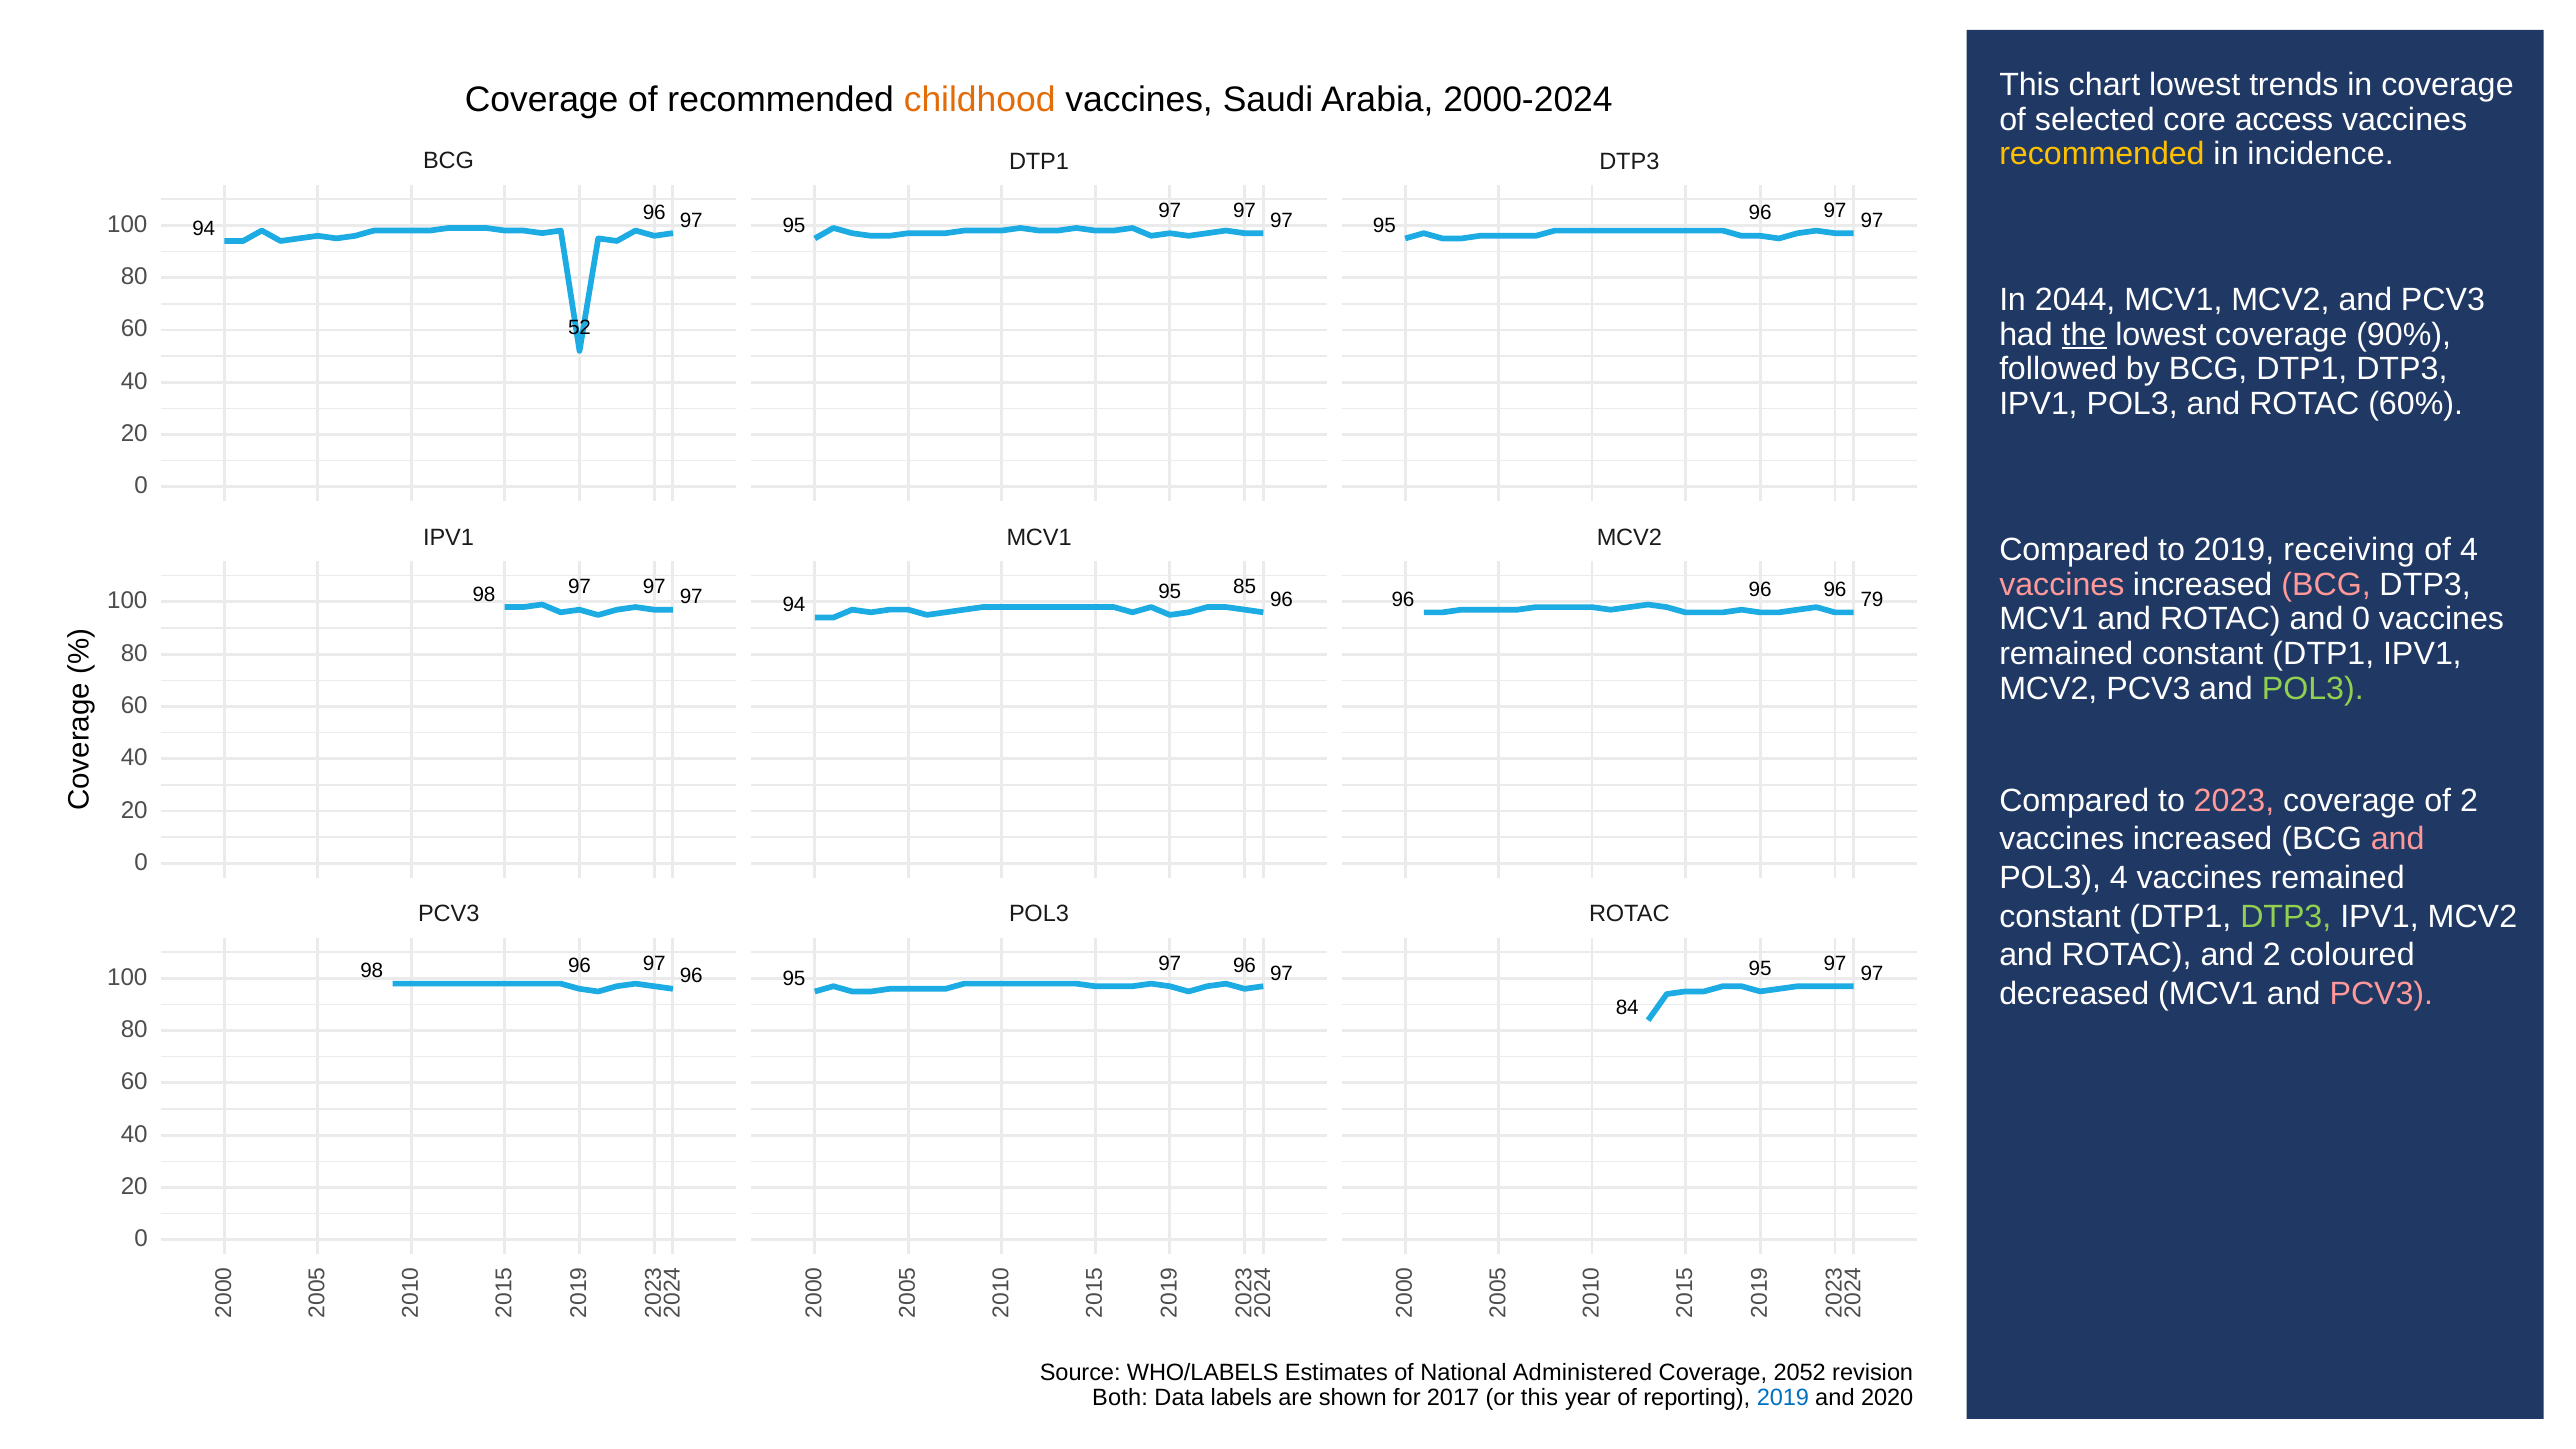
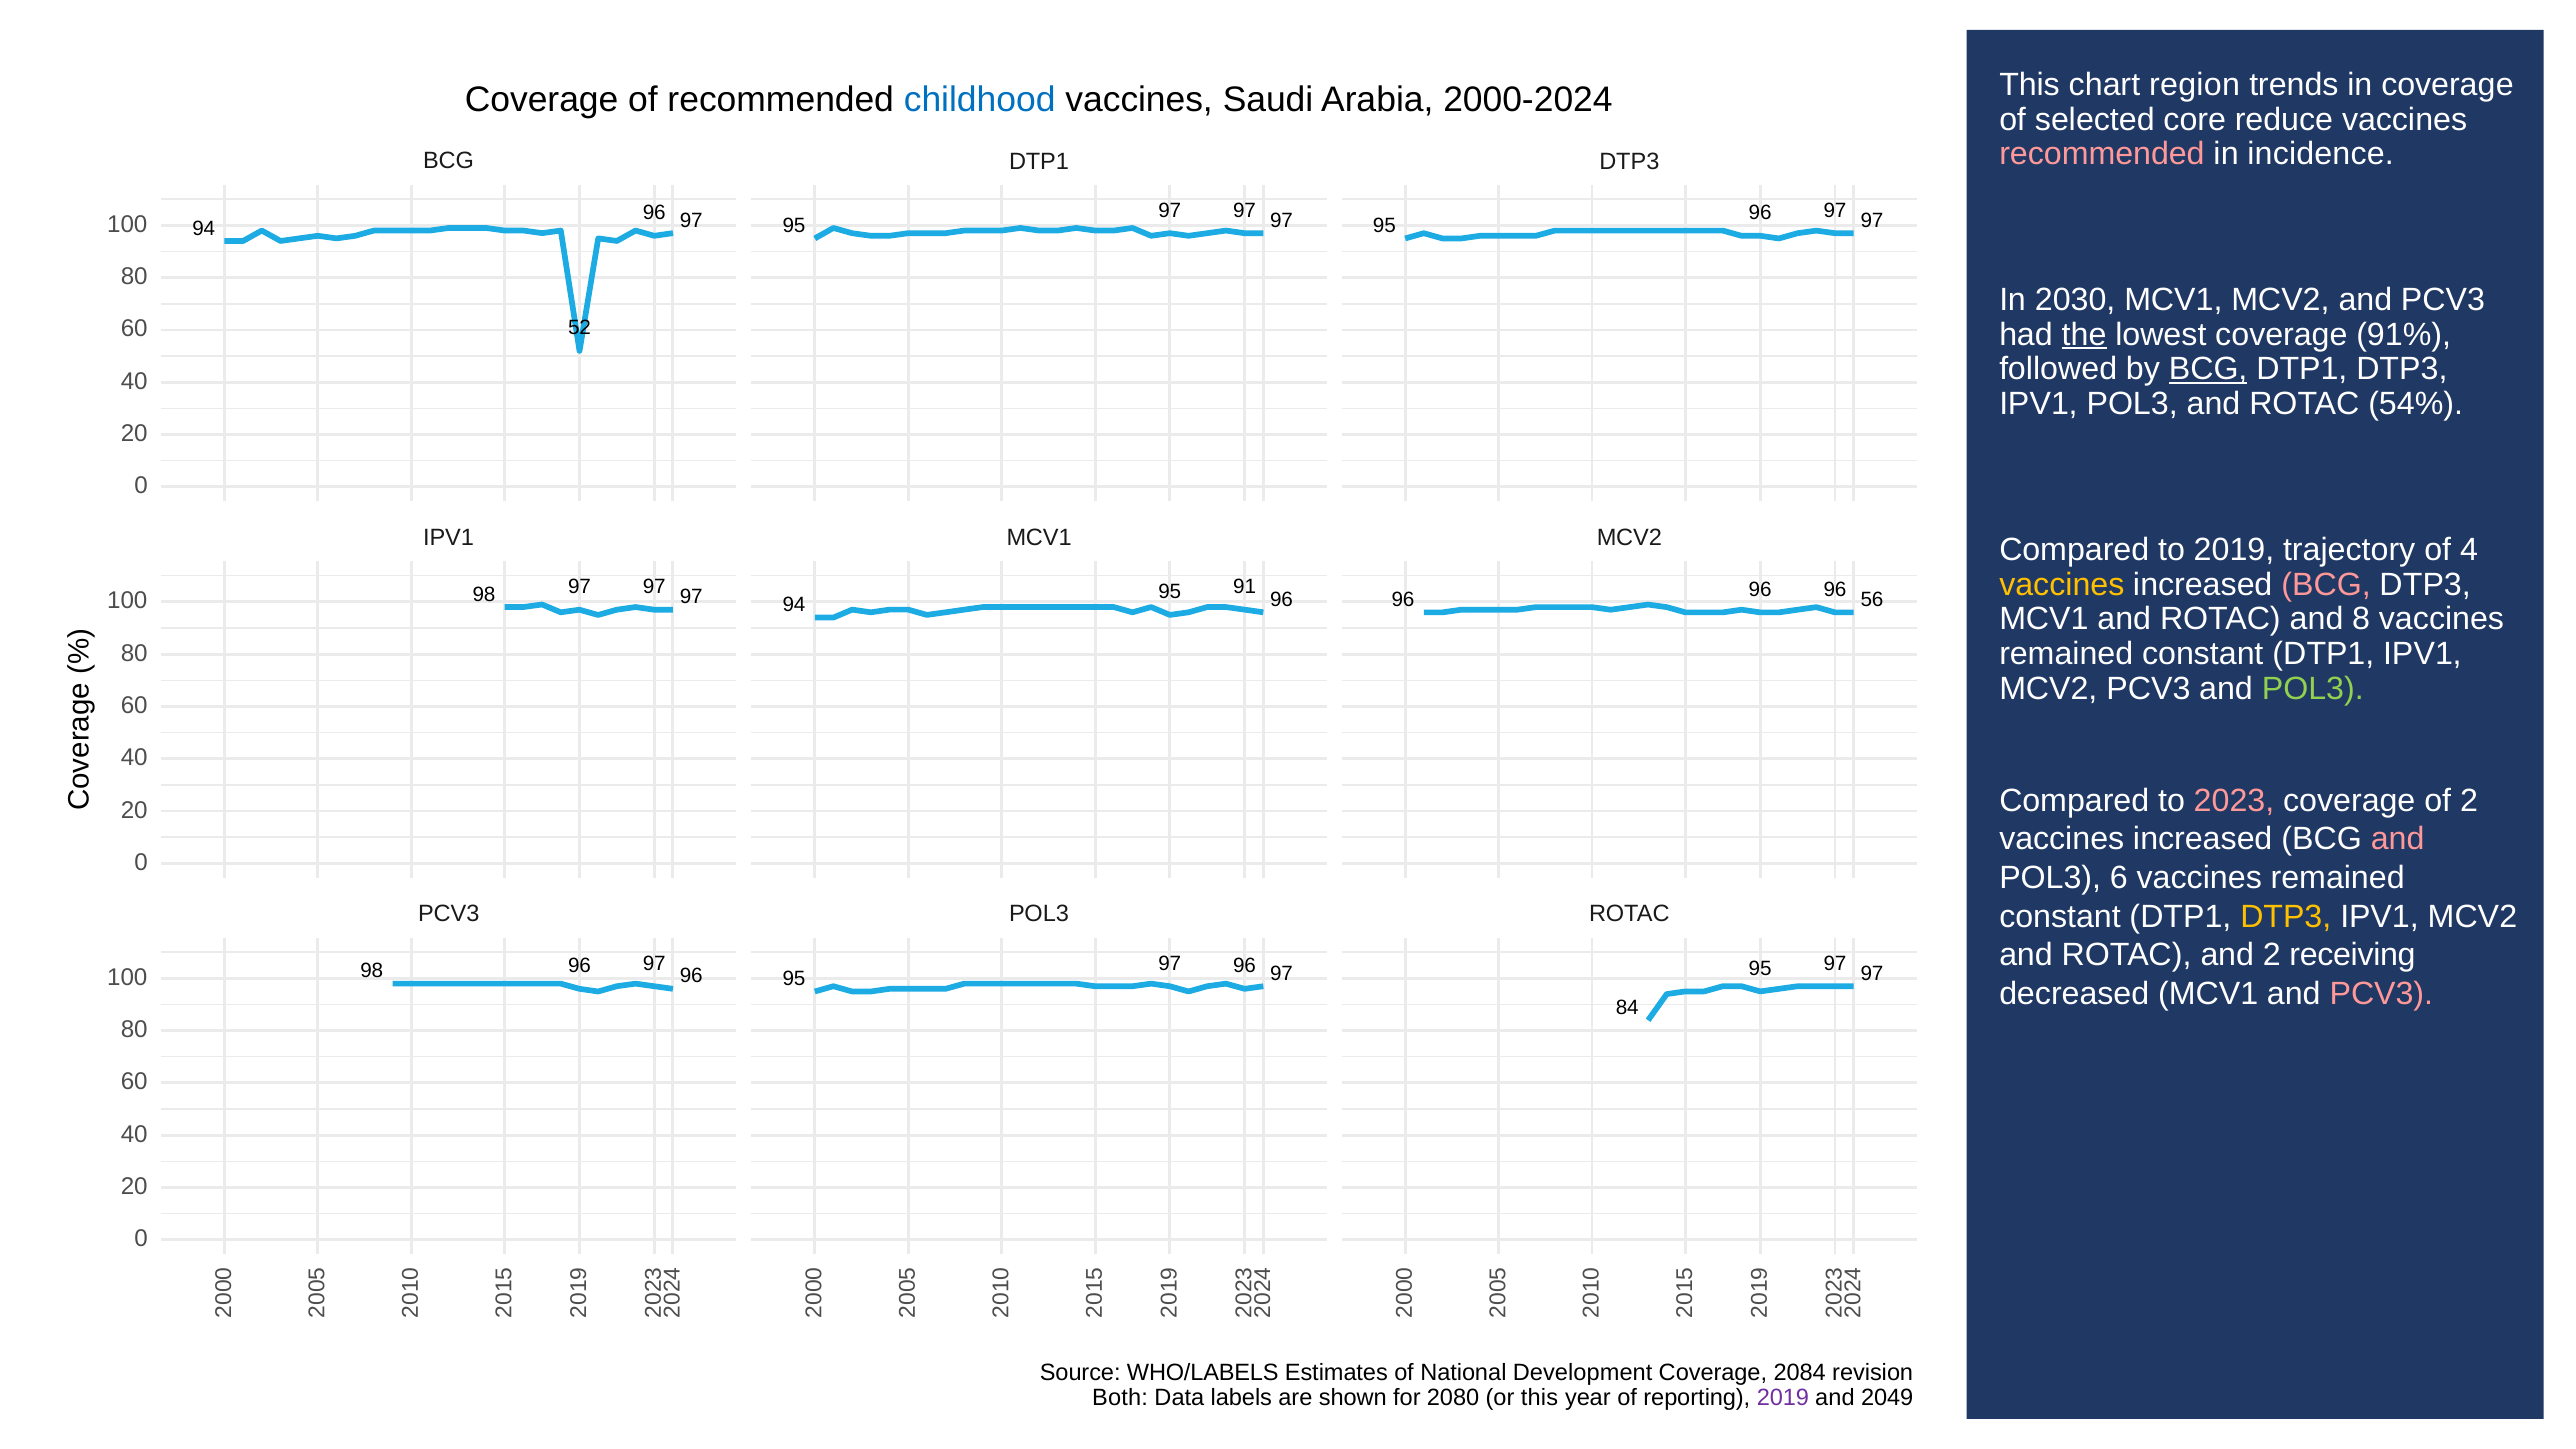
chart lowest: lowest -> region (2195, 85)
childhood colour: orange -> blue (980, 100)
access: access -> reduce (2284, 119)
recommended colour: yellow -> pink (2102, 154)
2044: 2044 -> 2030 (2075, 300)
90%: 90% -> 91% (2404, 335)
BCG underline: none -> present (2208, 369)
60%: 60% -> 54% (2416, 404)
receiving: receiving -> trajectory (2349, 550)
vaccines colour: pink -> yellow (2062, 584)
85: 85 -> 91 (1245, 587)
79: 79 -> 56 (1872, 600)
and 0: 0 -> 8 (2361, 619)
POL3 4: 4 -> 6 (2119, 878)
DTP3 colour: light green -> yellow (2286, 917)
coloured: coloured -> receiving (2353, 955)
Administered: Administered -> Development (1583, 1373)
2052: 2052 -> 2084 (1800, 1373)
2017: 2017 -> 2080 (1453, 1398)
2019 colour: blue -> purple (1783, 1398)
2020: 2020 -> 2049 (1887, 1398)
